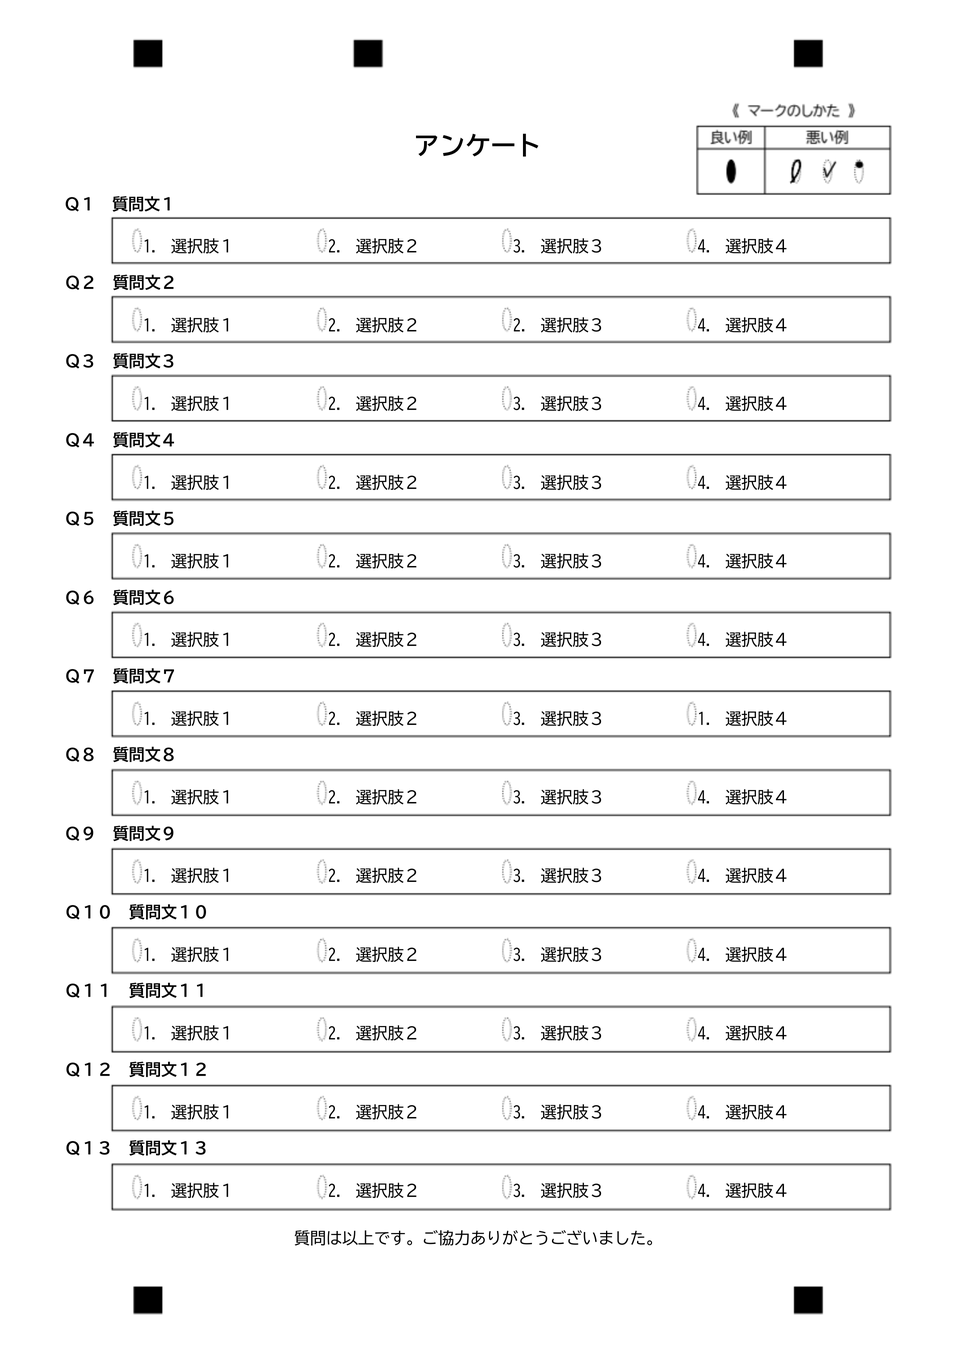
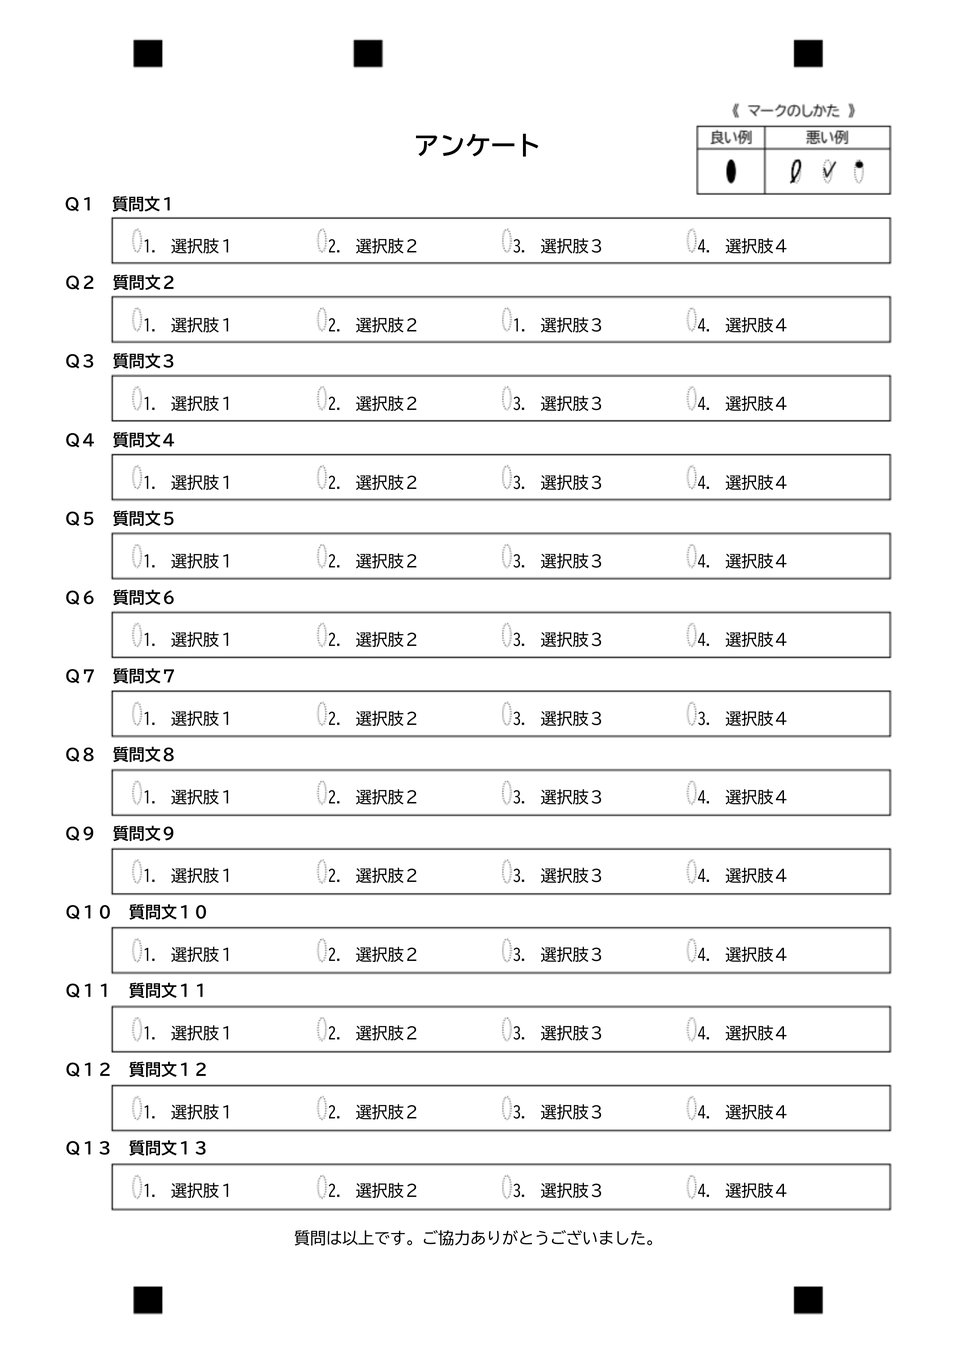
2: 2 -> 1 (521, 326)
1: 1 -> 3 (706, 719)
